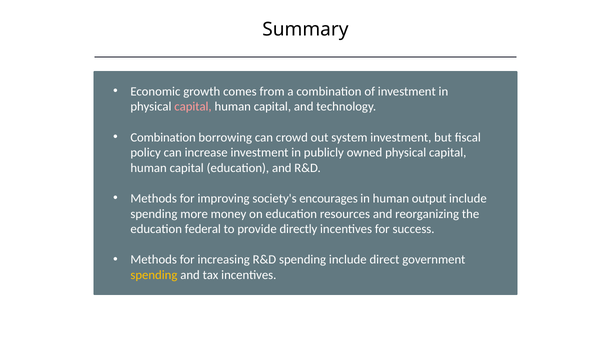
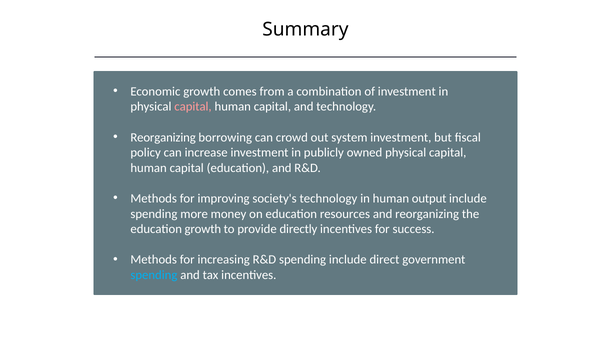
Combination: Combination -> Reorganizing (163, 137)
society's encourages: encourages -> technology (328, 198)
education federal: federal -> growth (203, 229)
spending colour: yellow -> light blue (154, 275)
